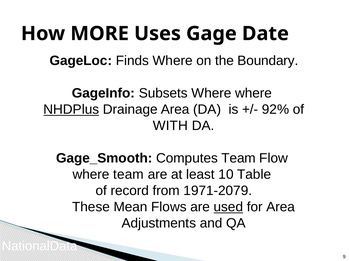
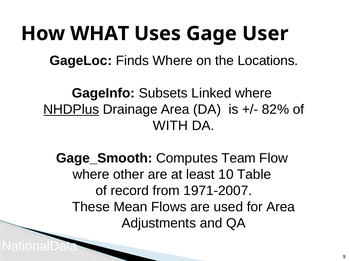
MORE: MORE -> WHAT (100, 34)
Date: Date -> User (265, 34)
Boundary: Boundary -> Locations (268, 61)
Subsets Where: Where -> Linked (211, 94)
92%: 92% -> 82% (276, 110)
where team: team -> other (129, 175)
1971-2079: 1971-2079 -> 1971-2007 (218, 191)
used underline: present -> none (228, 208)
